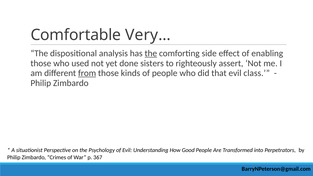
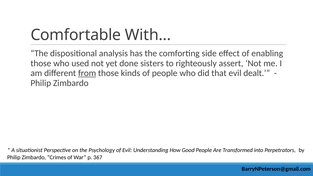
Very…: Very… -> With… (148, 35)
the underline: present -> none (151, 53)
class: class -> dealt (257, 73)
